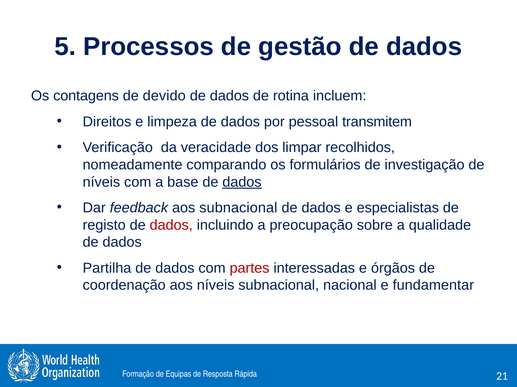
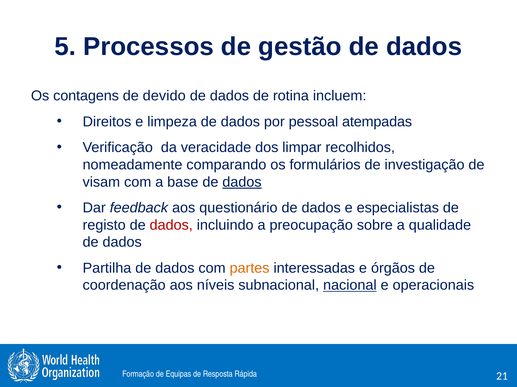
transmitem: transmitem -> atempadas (377, 122)
níveis: níveis -> visam (101, 182)
aos subnacional: subnacional -> questionário (238, 208)
partes colour: red -> orange (250, 268)
nacional underline: none -> present (350, 286)
fundamentar: fundamentar -> operacionais (433, 286)
